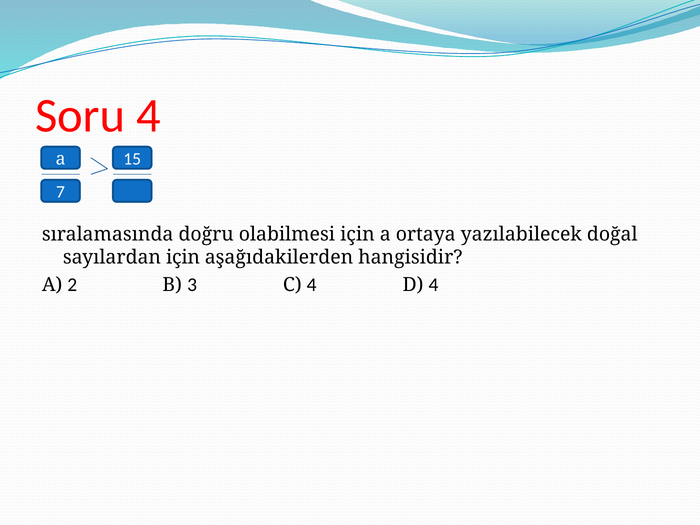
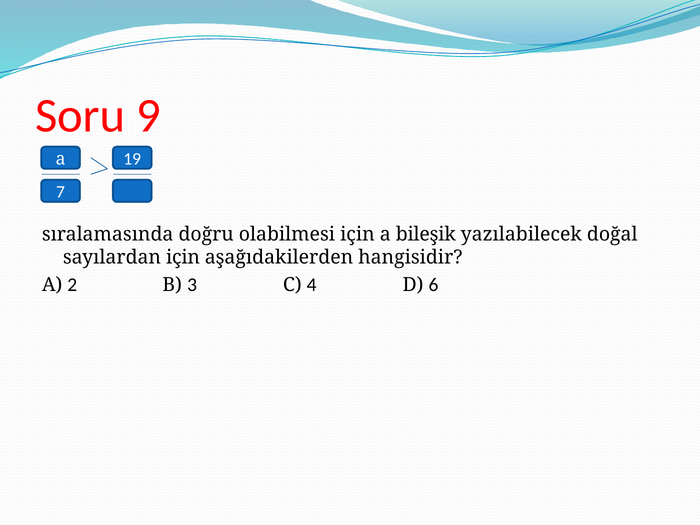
Soru 4: 4 -> 9 (149, 116)
15: 15 -> 19 (132, 159)
ortaya: ortaya -> bileşik (426, 234)
D 4: 4 -> 6 (433, 285)
